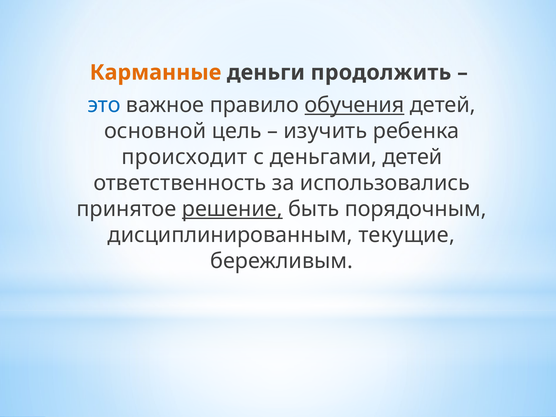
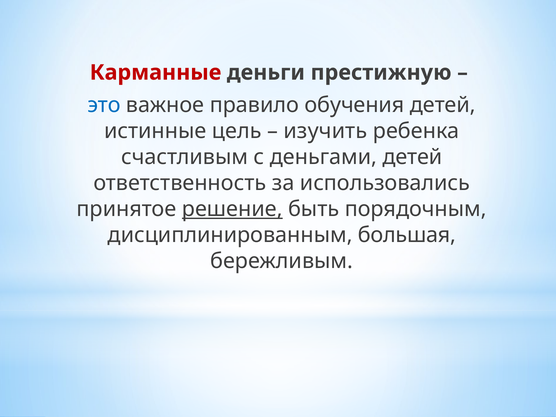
Карманные colour: orange -> red (155, 73)
продолжить: продолжить -> престижную (381, 73)
обучения underline: present -> none (354, 105)
основной: основной -> истинные (155, 131)
происходит: происходит -> счастливым (185, 157)
текущие: текущие -> большая (407, 235)
